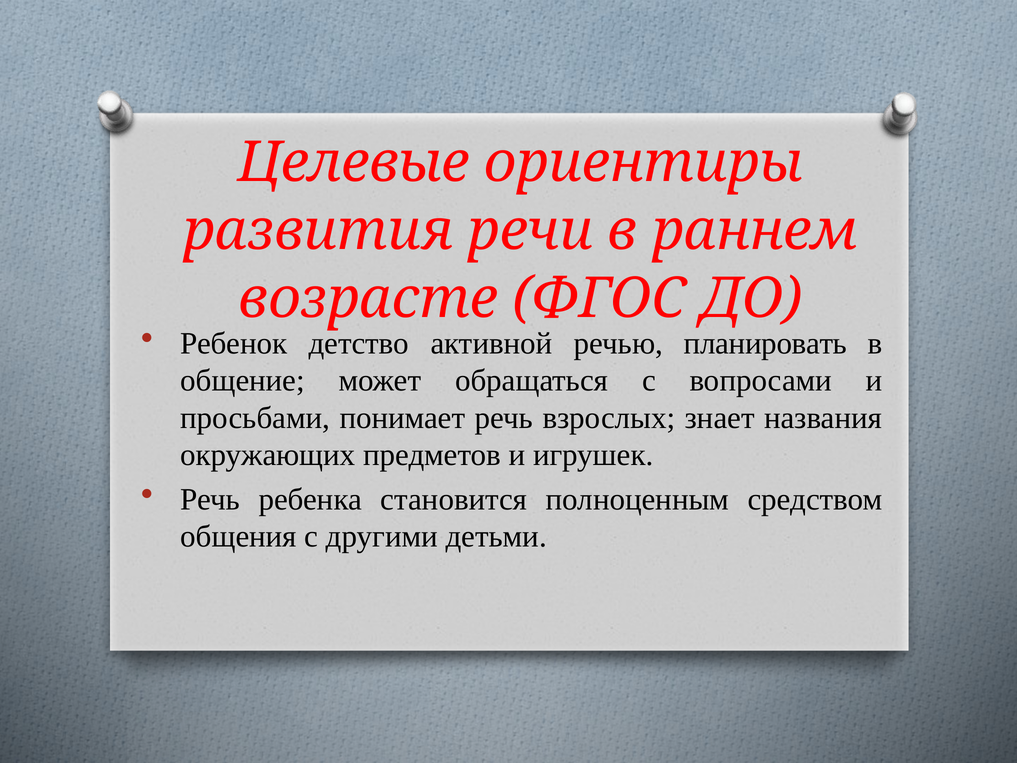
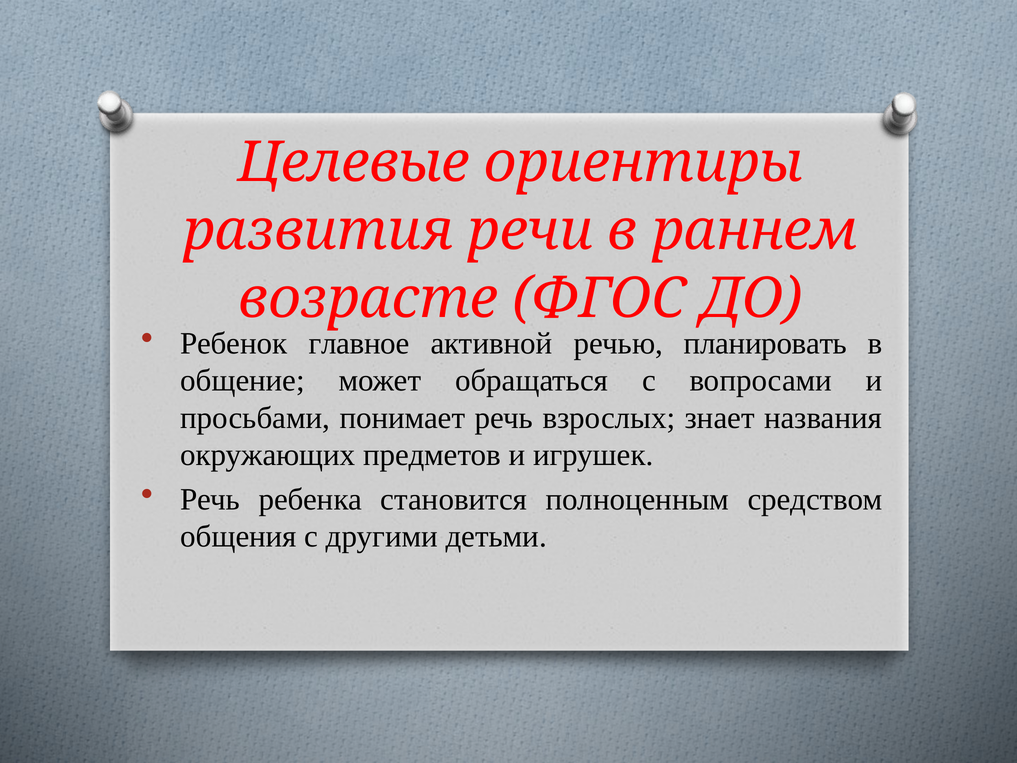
детство: детство -> главное (359, 343)
